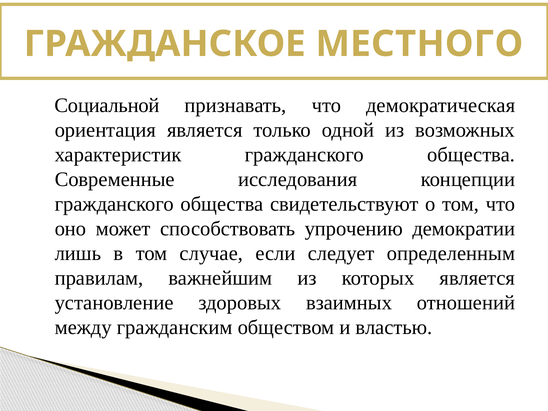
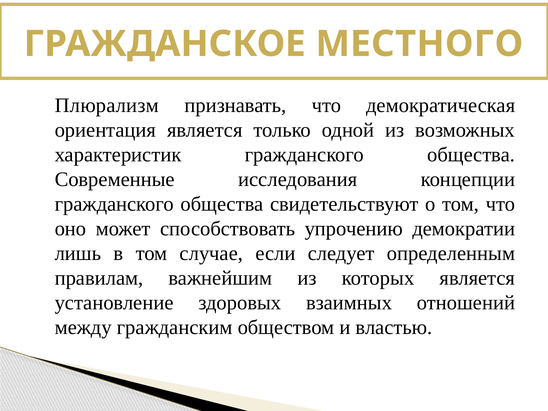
Социальной: Социальной -> Плюрализм (107, 105)
